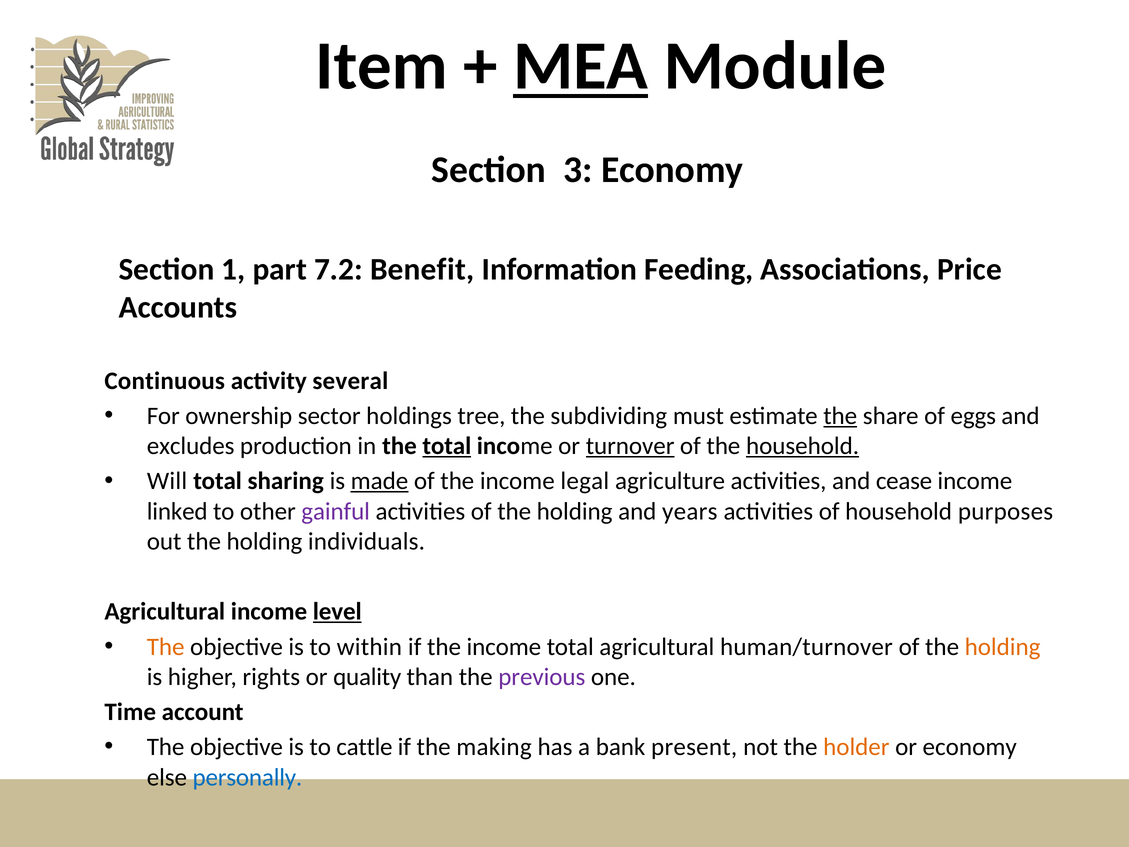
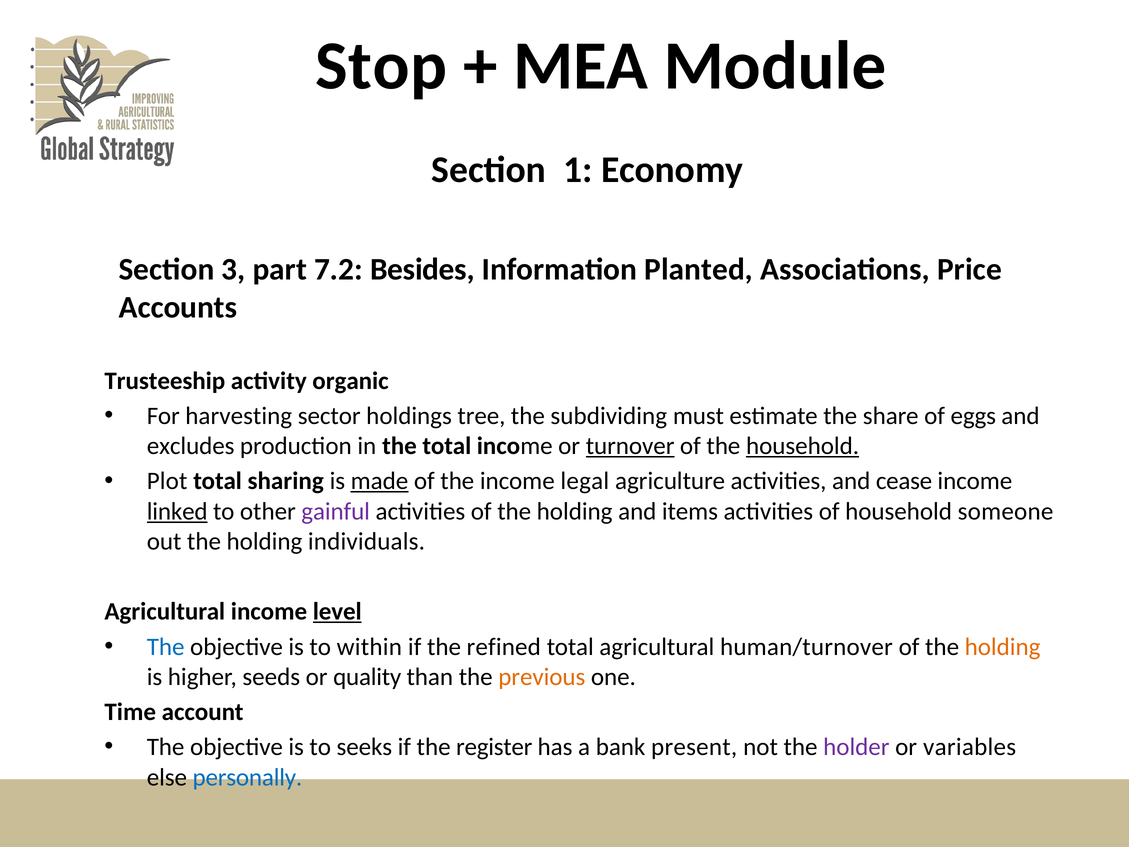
Item: Item -> Stop (381, 66)
MEA underline: present -> none (581, 66)
3: 3 -> 1 (578, 170)
1: 1 -> 3 (233, 270)
Benefit: Benefit -> Besides (422, 270)
Feeding: Feeding -> Planted (699, 270)
Continuous: Continuous -> Trusteeship (165, 381)
several: several -> organic (351, 381)
ownership: ownership -> harvesting (239, 416)
the underline: present -> none (840, 416)
total underline: present -> none (447, 446)
Will: Will -> Plot (167, 481)
linked underline: none -> present (177, 511)
years: years -> items (690, 511)
purposes: purposes -> someone (1006, 511)
The colour: orange -> blue (166, 647)
if the income: income -> refined (504, 647)
rights: rights -> seeds (271, 677)
previous colour: purple -> orange (542, 677)
cattle: cattle -> seeks (364, 747)
making: making -> register (494, 747)
holder colour: orange -> purple (856, 747)
or economy: economy -> variables (970, 747)
